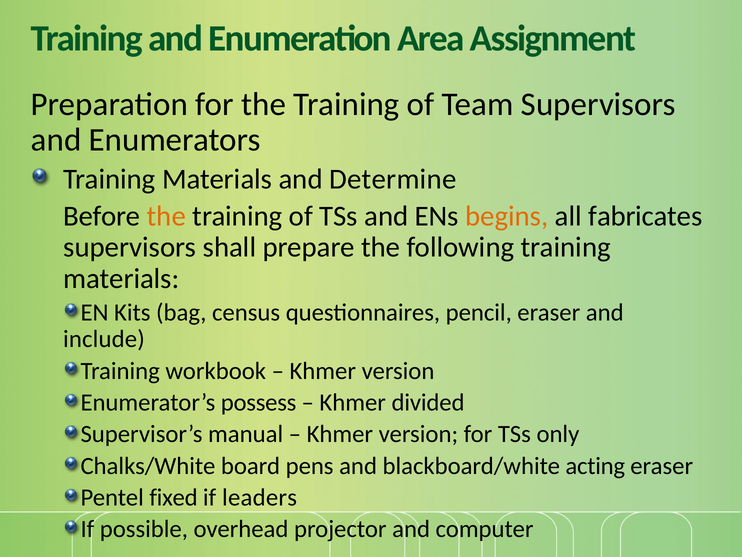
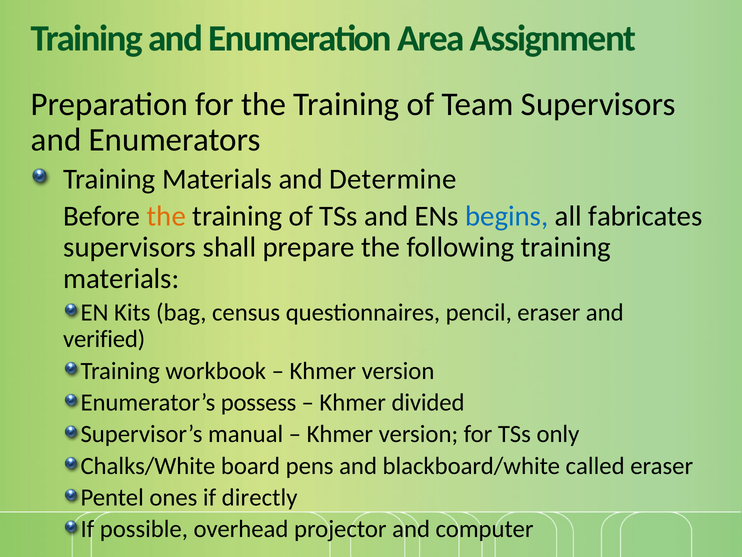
begins colour: orange -> blue (507, 216)
include: include -> verified (104, 339)
acting: acting -> called (595, 465)
fixed: fixed -> ones (173, 497)
leaders: leaders -> directly (260, 497)
